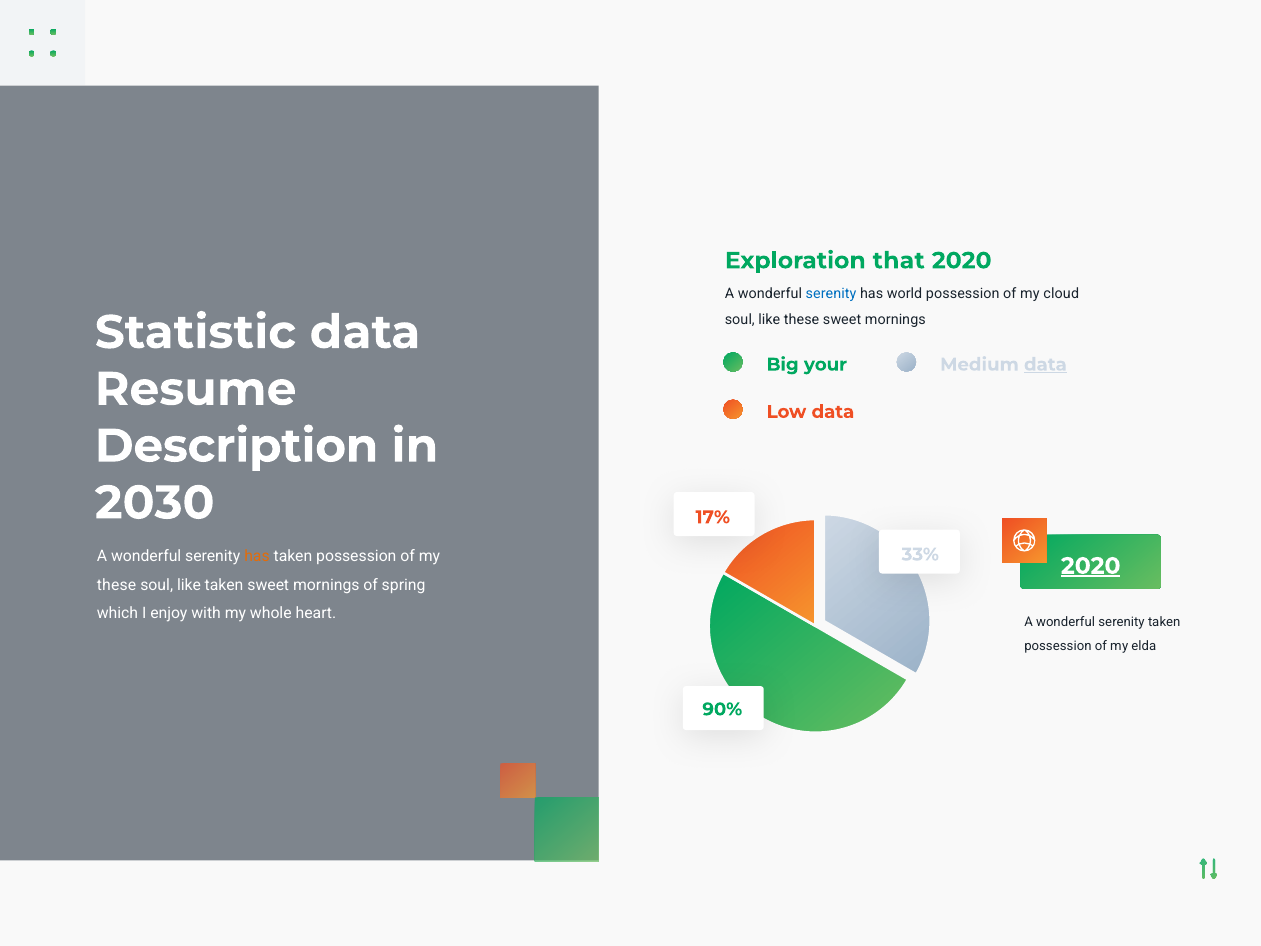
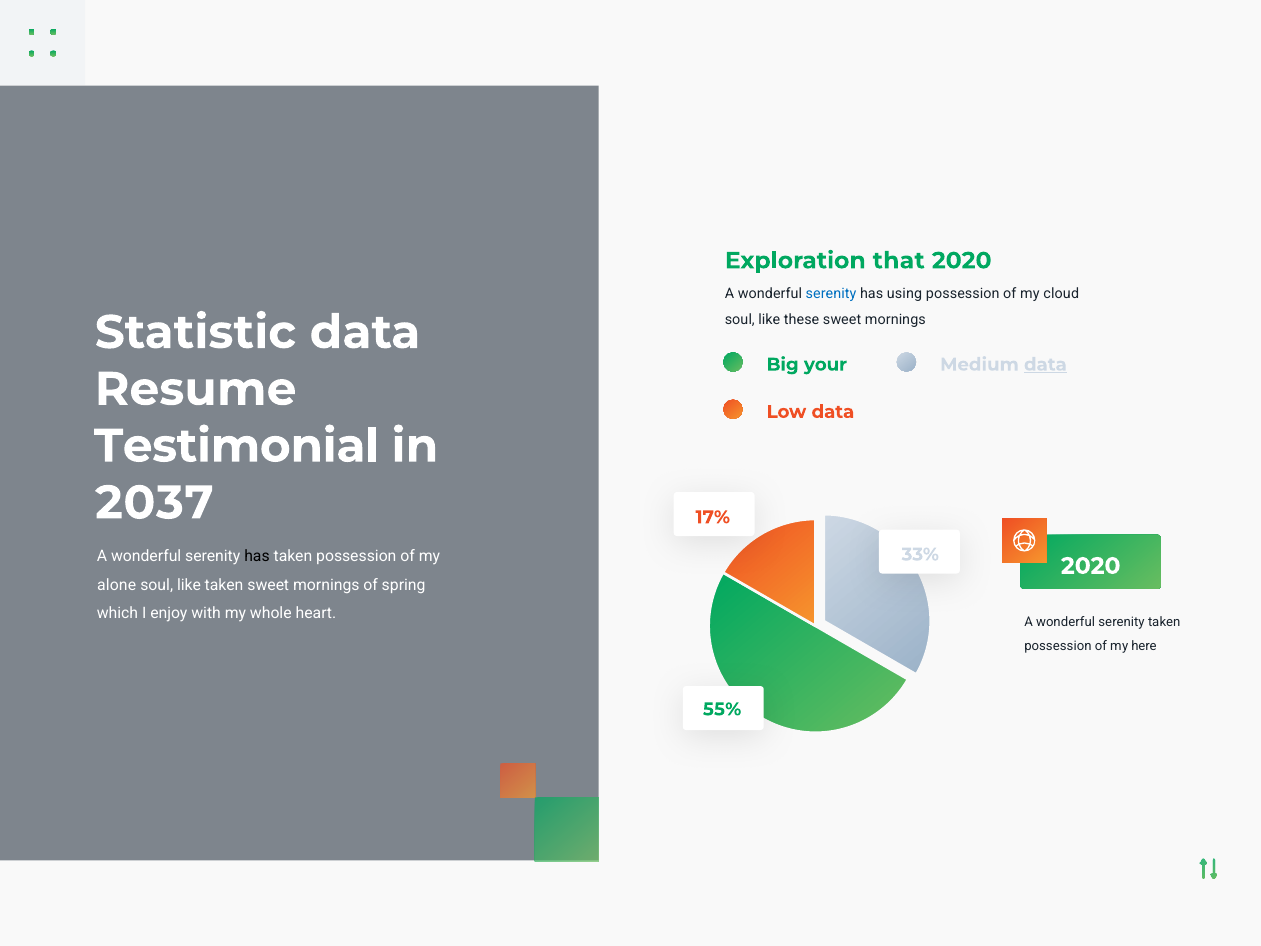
world: world -> using (905, 293)
Description: Description -> Testimonial (237, 446)
2030: 2030 -> 2037 (154, 503)
has colour: orange -> black (257, 557)
2020 underline: present -> none (1091, 566)
these: these -> alone (117, 585)
elda: elda -> here (1144, 646)
90%: 90% -> 55% (722, 709)
